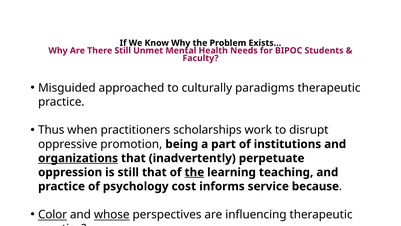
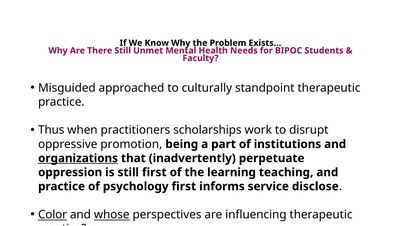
paradigms: paradigms -> standpoint (265, 88)
still that: that -> first (154, 172)
the underline: present -> none (194, 172)
psychology cost: cost -> first (184, 186)
because: because -> disclose (315, 186)
